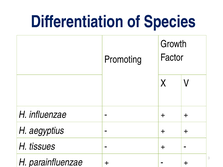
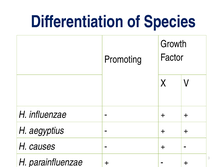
tissues: tissues -> causes (42, 147)
